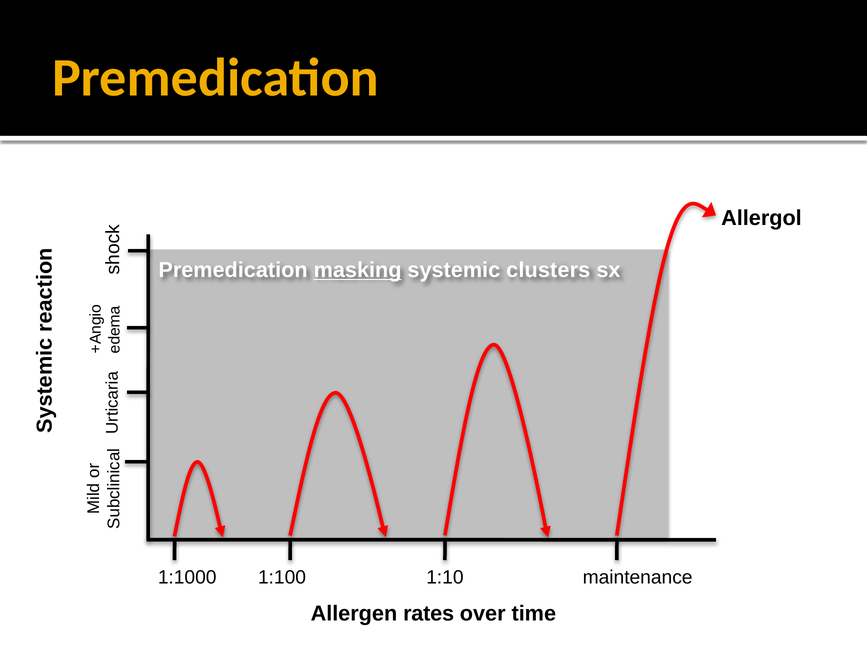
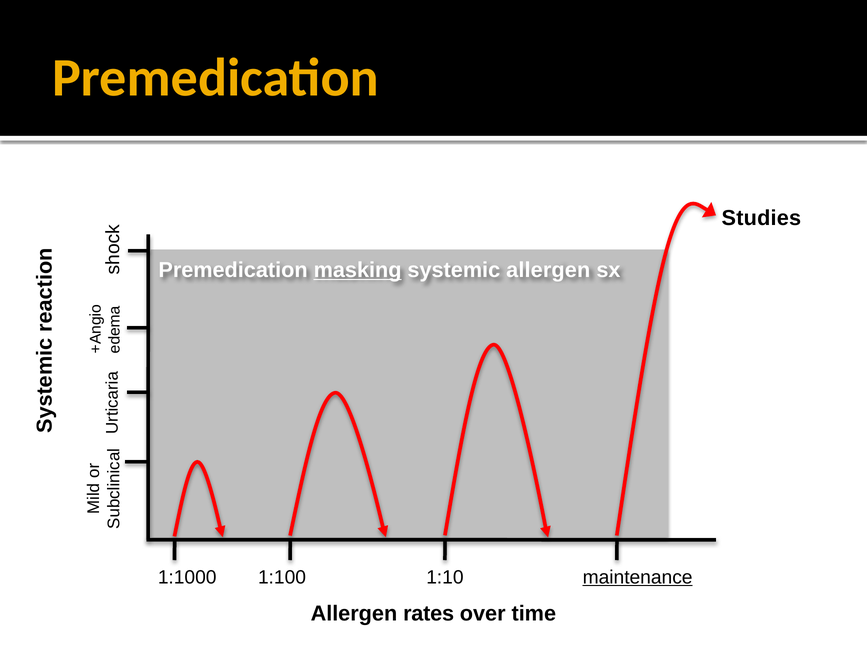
Allergol: Allergol -> Studies (761, 218)
systemic clusters: clusters -> allergen (548, 270)
maintenance underline: none -> present (638, 578)
